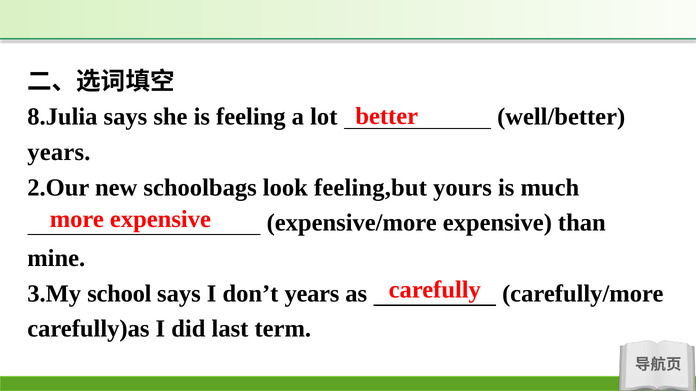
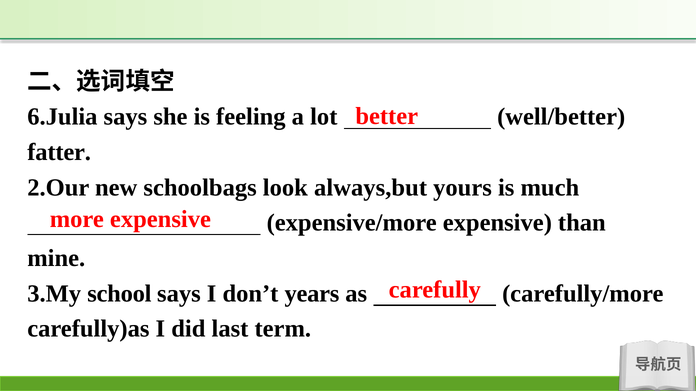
8.Julia: 8.Julia -> 6.Julia (62, 117)
years: years -> fatter (59, 152)
feeling,but: feeling,but -> always,but (371, 188)
